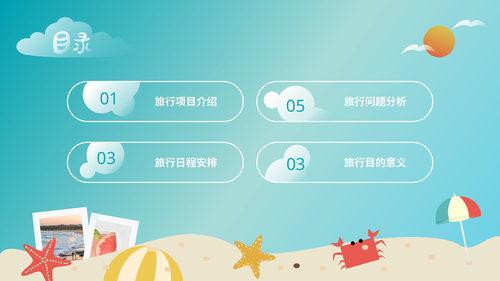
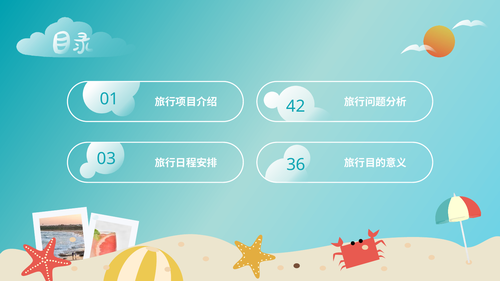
05: 05 -> 42 (296, 107)
03: 03 -> 36 (296, 165)
